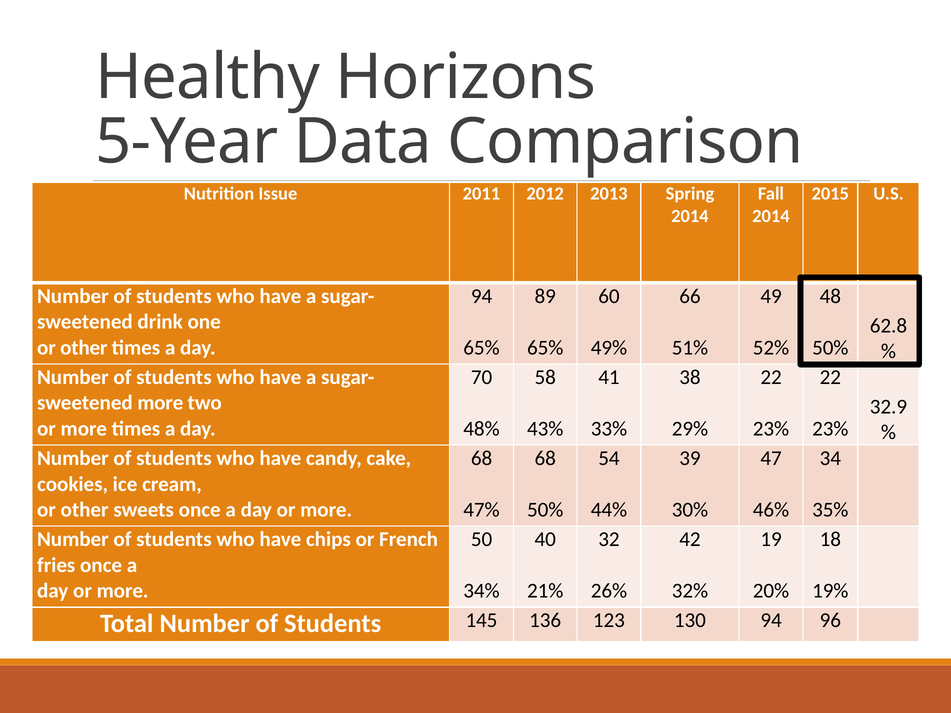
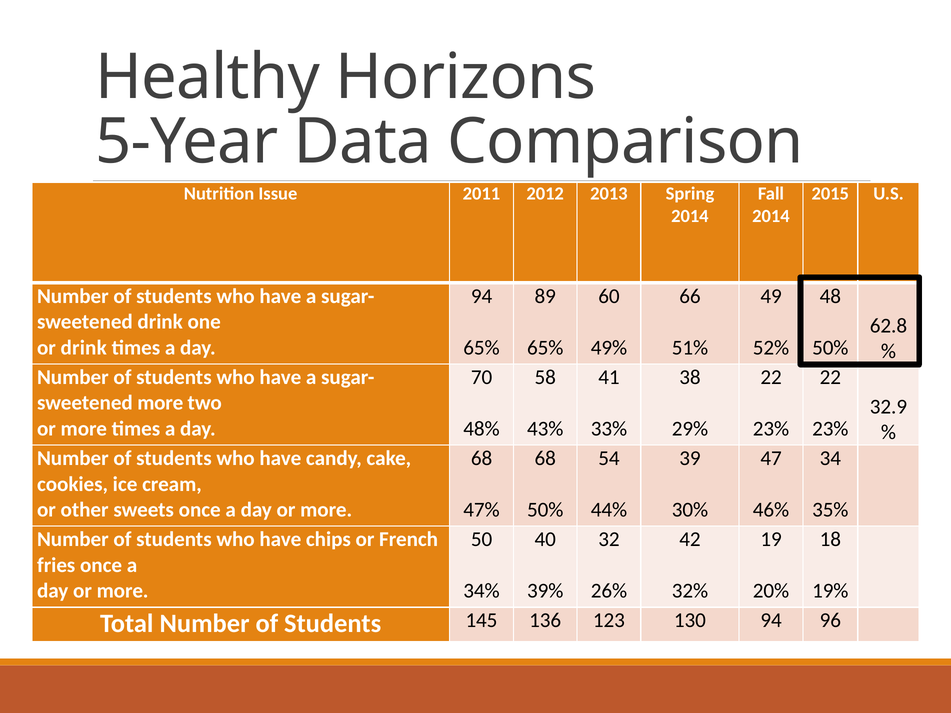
other: other -> drink (84, 348)
21%: 21% -> 39% (545, 591)
